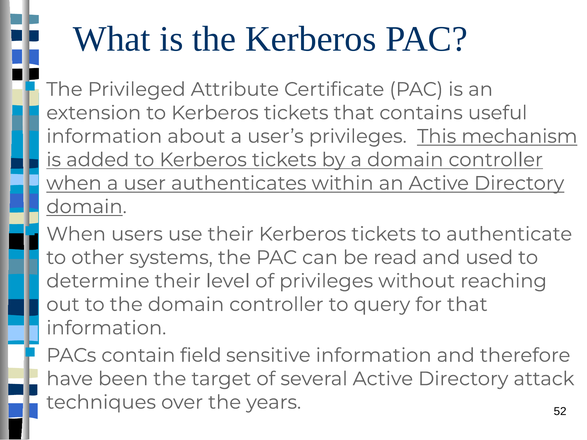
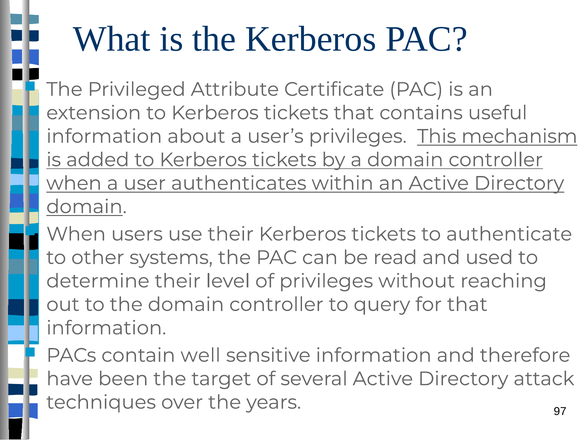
field: field -> well (201, 356)
52: 52 -> 97 (560, 412)
